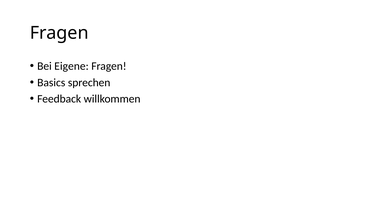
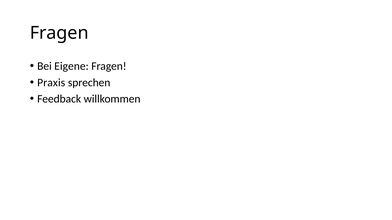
Basics: Basics -> Praxis (51, 83)
